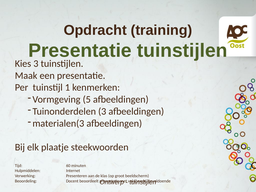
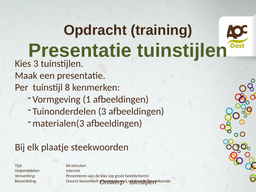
1: 1 -> 8 (67, 88)
5: 5 -> 1 (87, 99)
